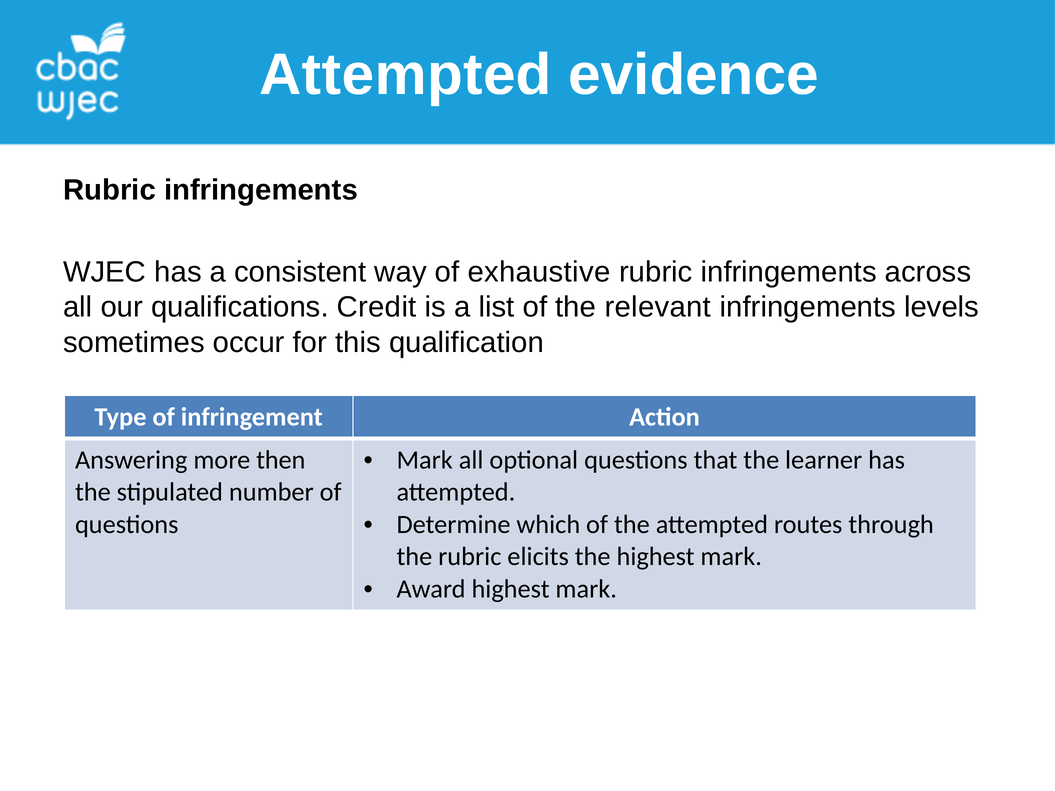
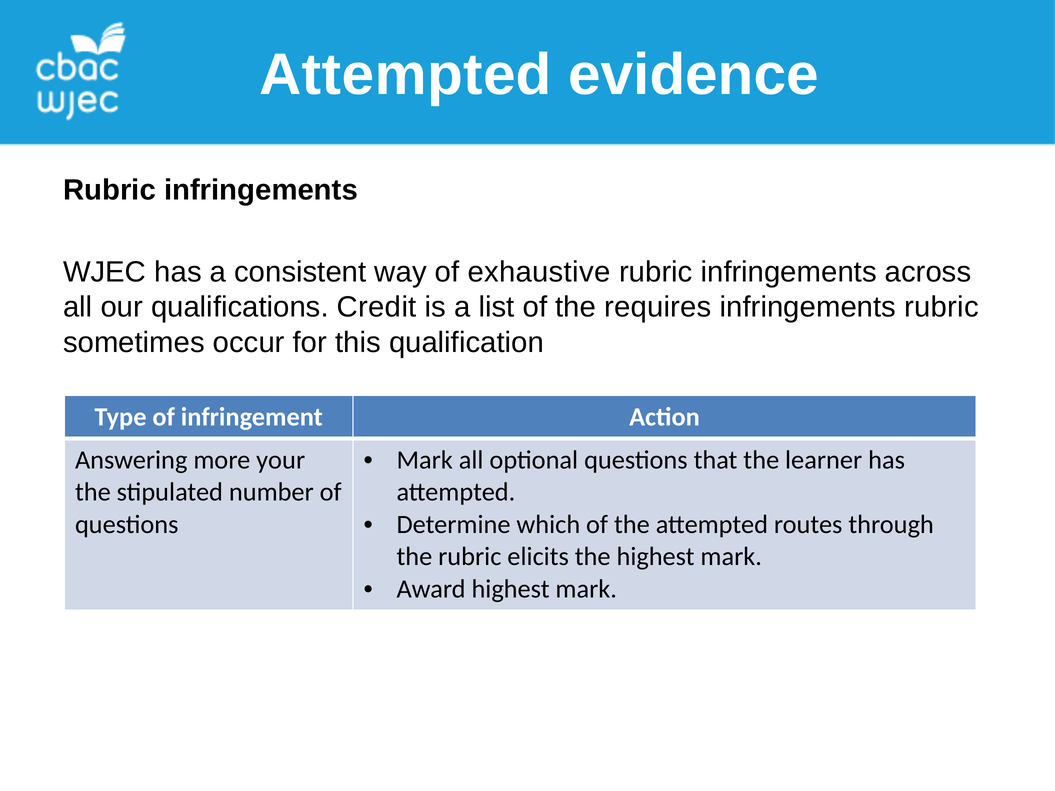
relevant: relevant -> requires (658, 307)
infringements levels: levels -> rubric (942, 307)
then: then -> your (281, 460)
